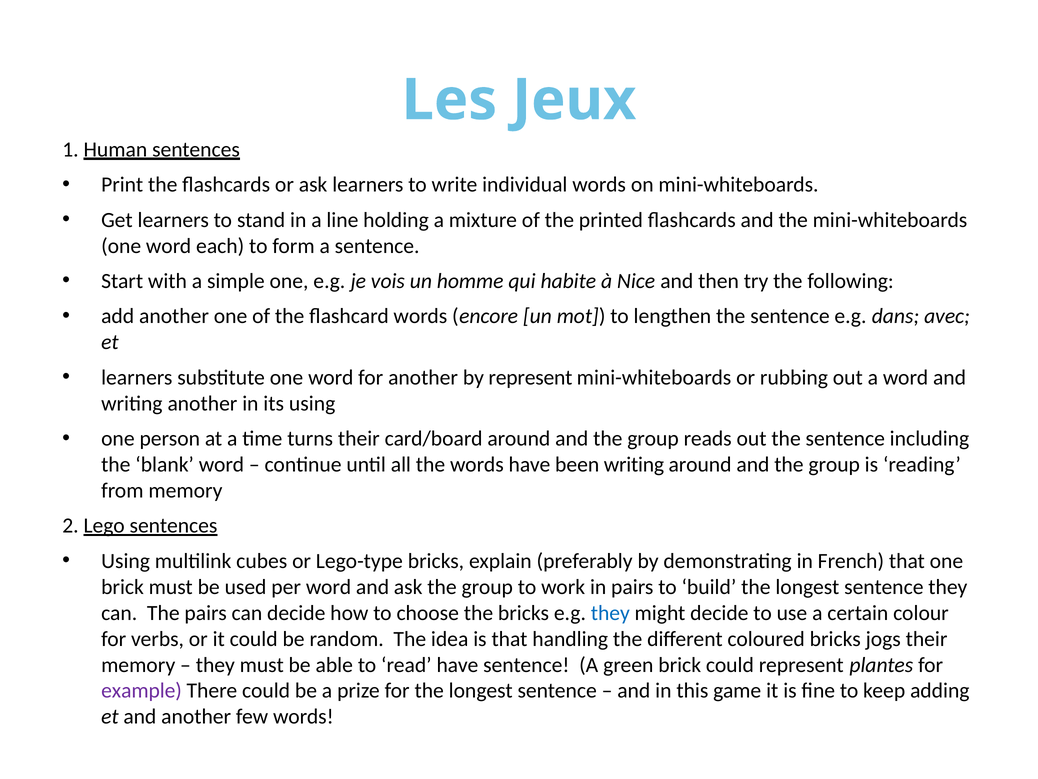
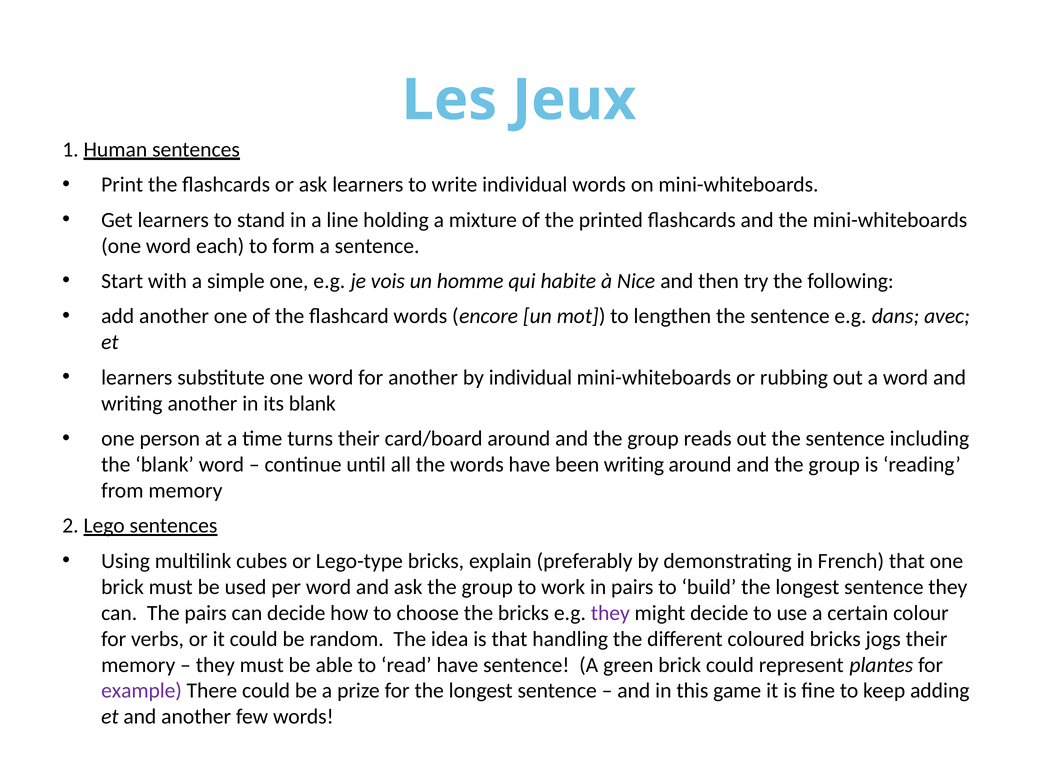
by represent: represent -> individual (530, 377)
its using: using -> blank (312, 403)
they colour: blue -> purple (610, 613)
